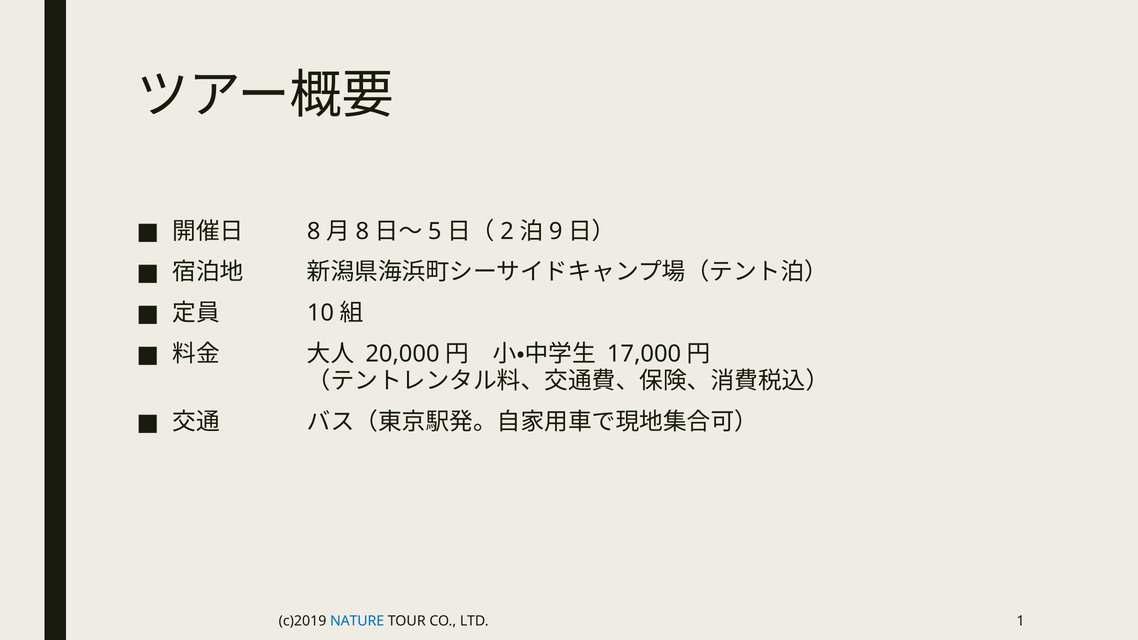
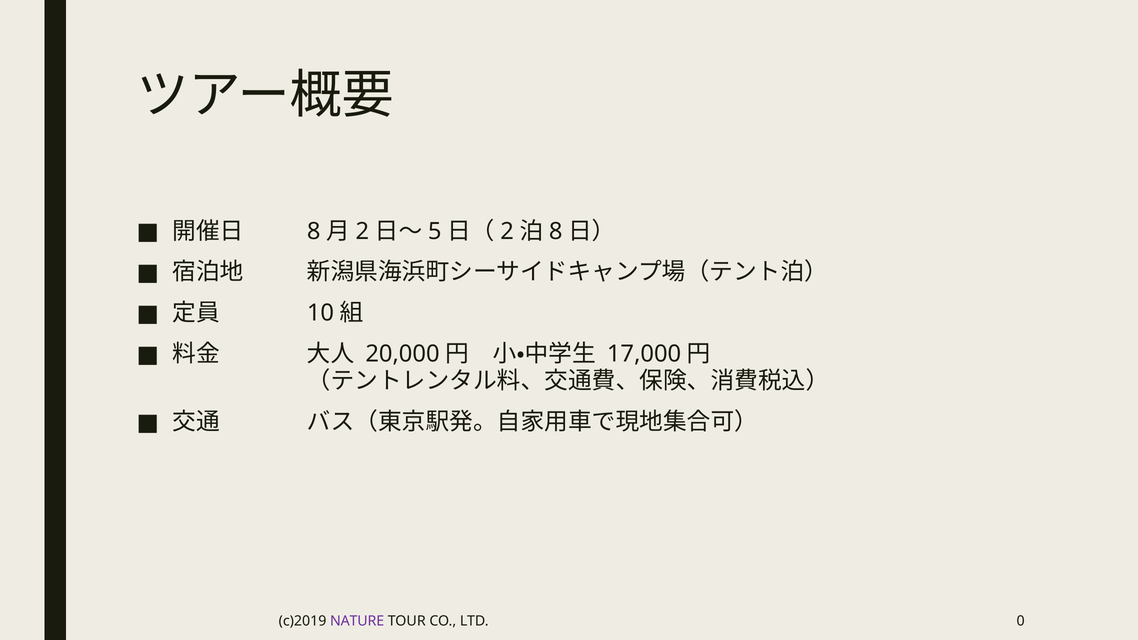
8: 8 -> 2 (362, 231)
9: 9 -> 8 (556, 231)
NATURE colour: blue -> purple (357, 621)
1: 1 -> 0 (1021, 621)
